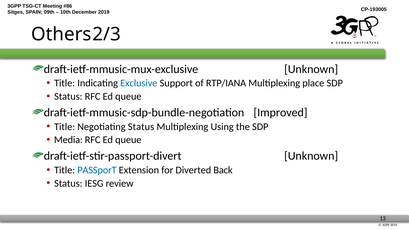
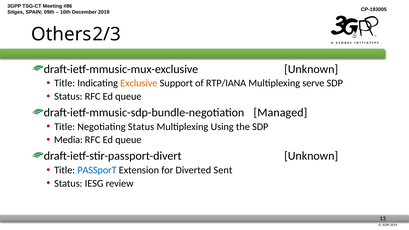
Exclusive colour: blue -> orange (139, 83)
place: place -> serve (313, 83)
Improved: Improved -> Managed (280, 113)
Back: Back -> Sent (223, 170)
